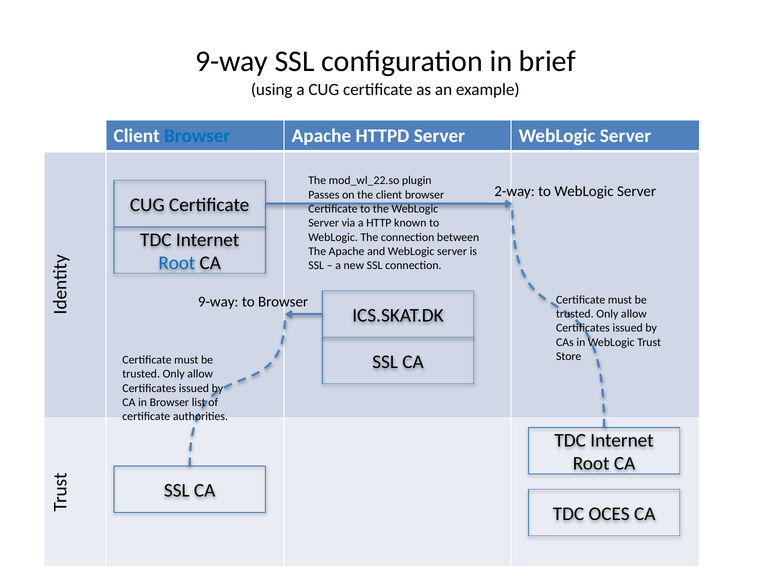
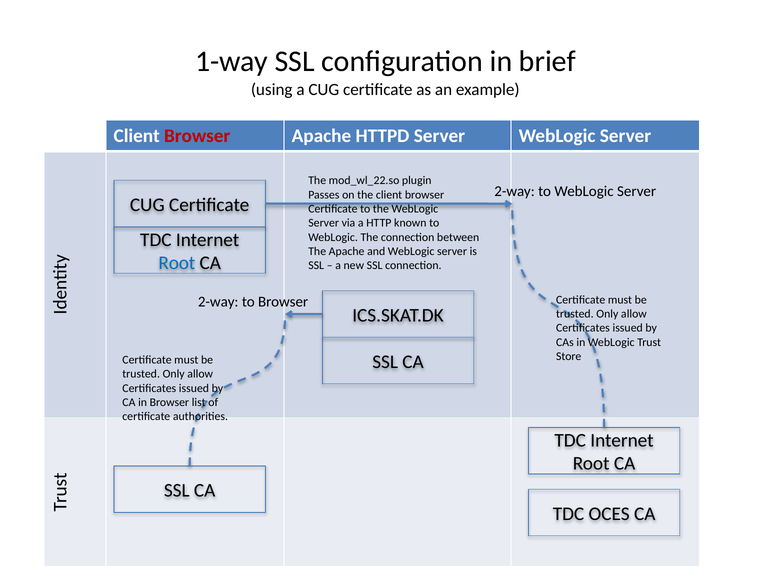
9-way: 9-way -> 1-way (232, 61)
Browser colour: blue -> red (197, 136)
9-way: 9-way -> 2-way (218, 302)
